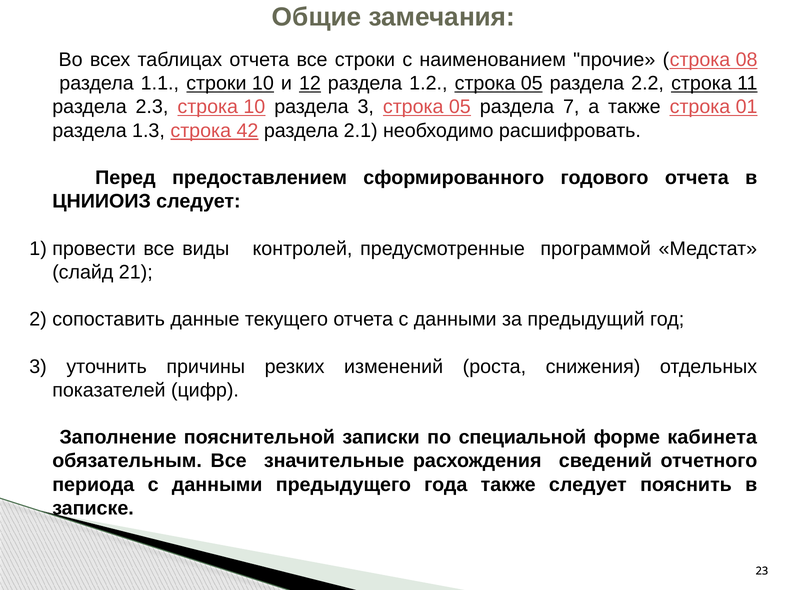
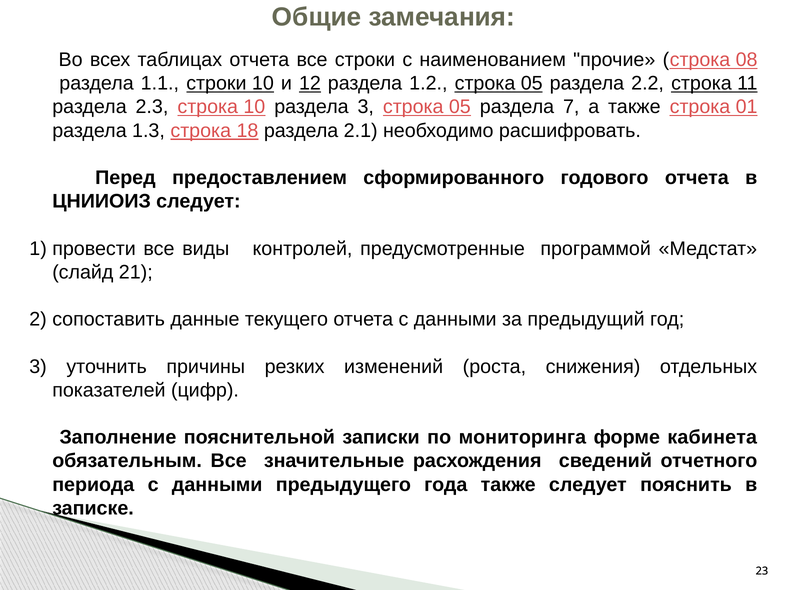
42: 42 -> 18 (247, 131)
специальной: специальной -> мониторинга (522, 438)
